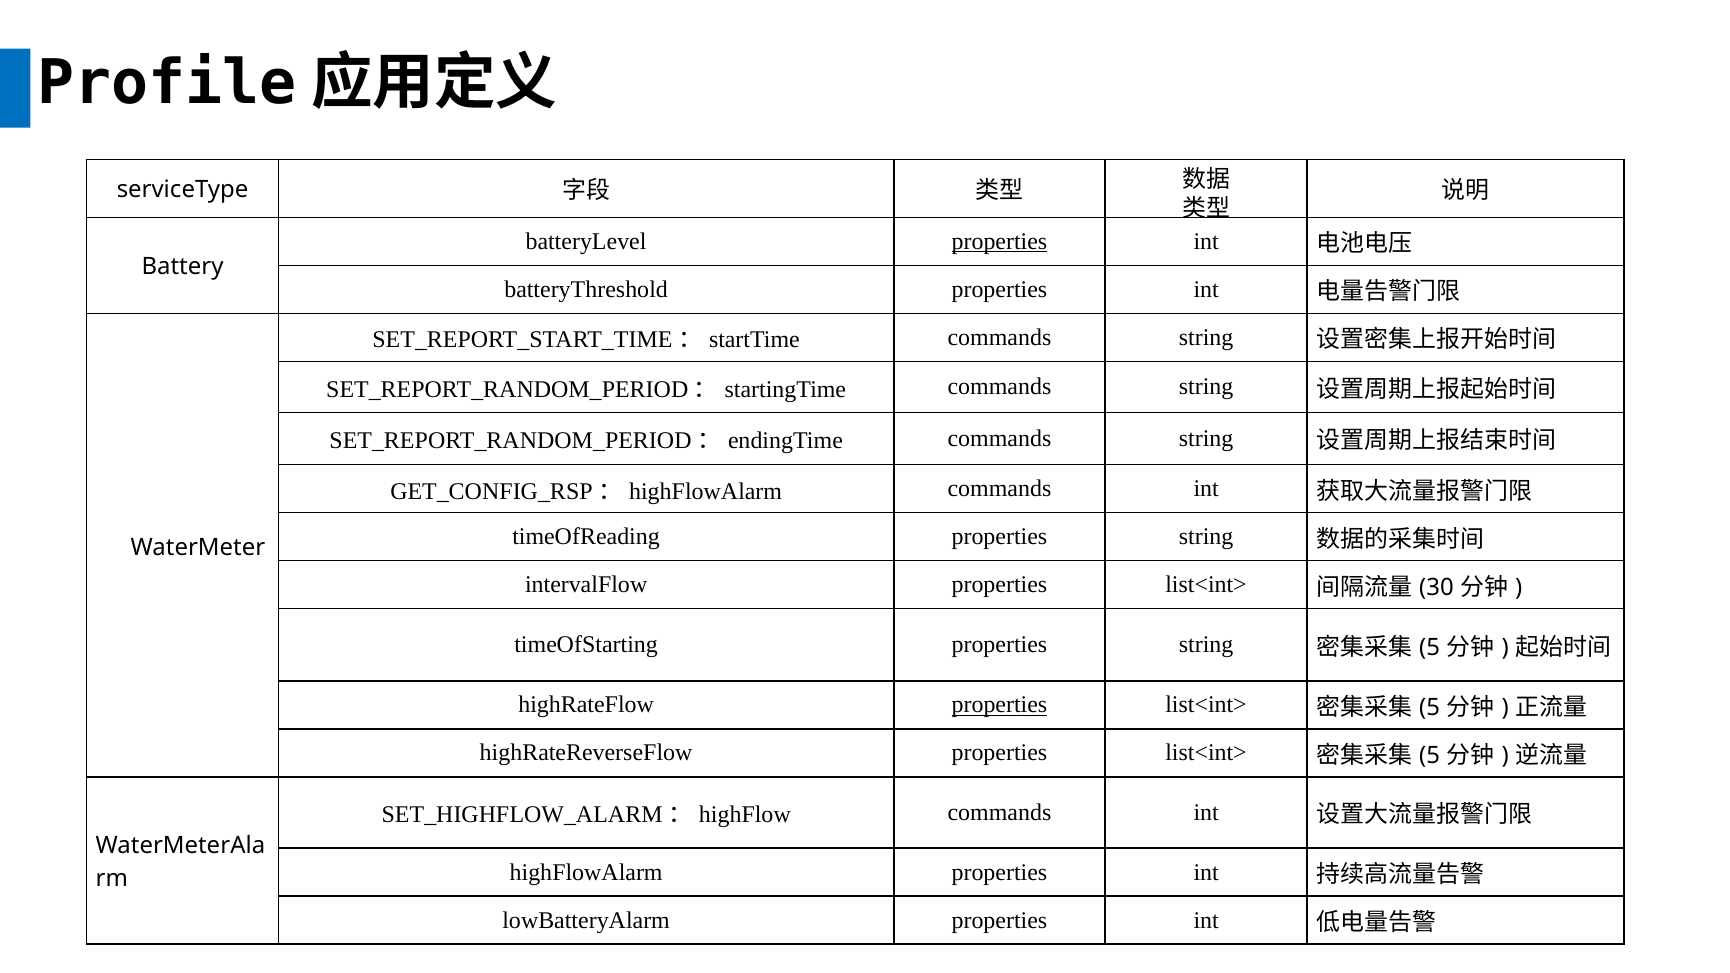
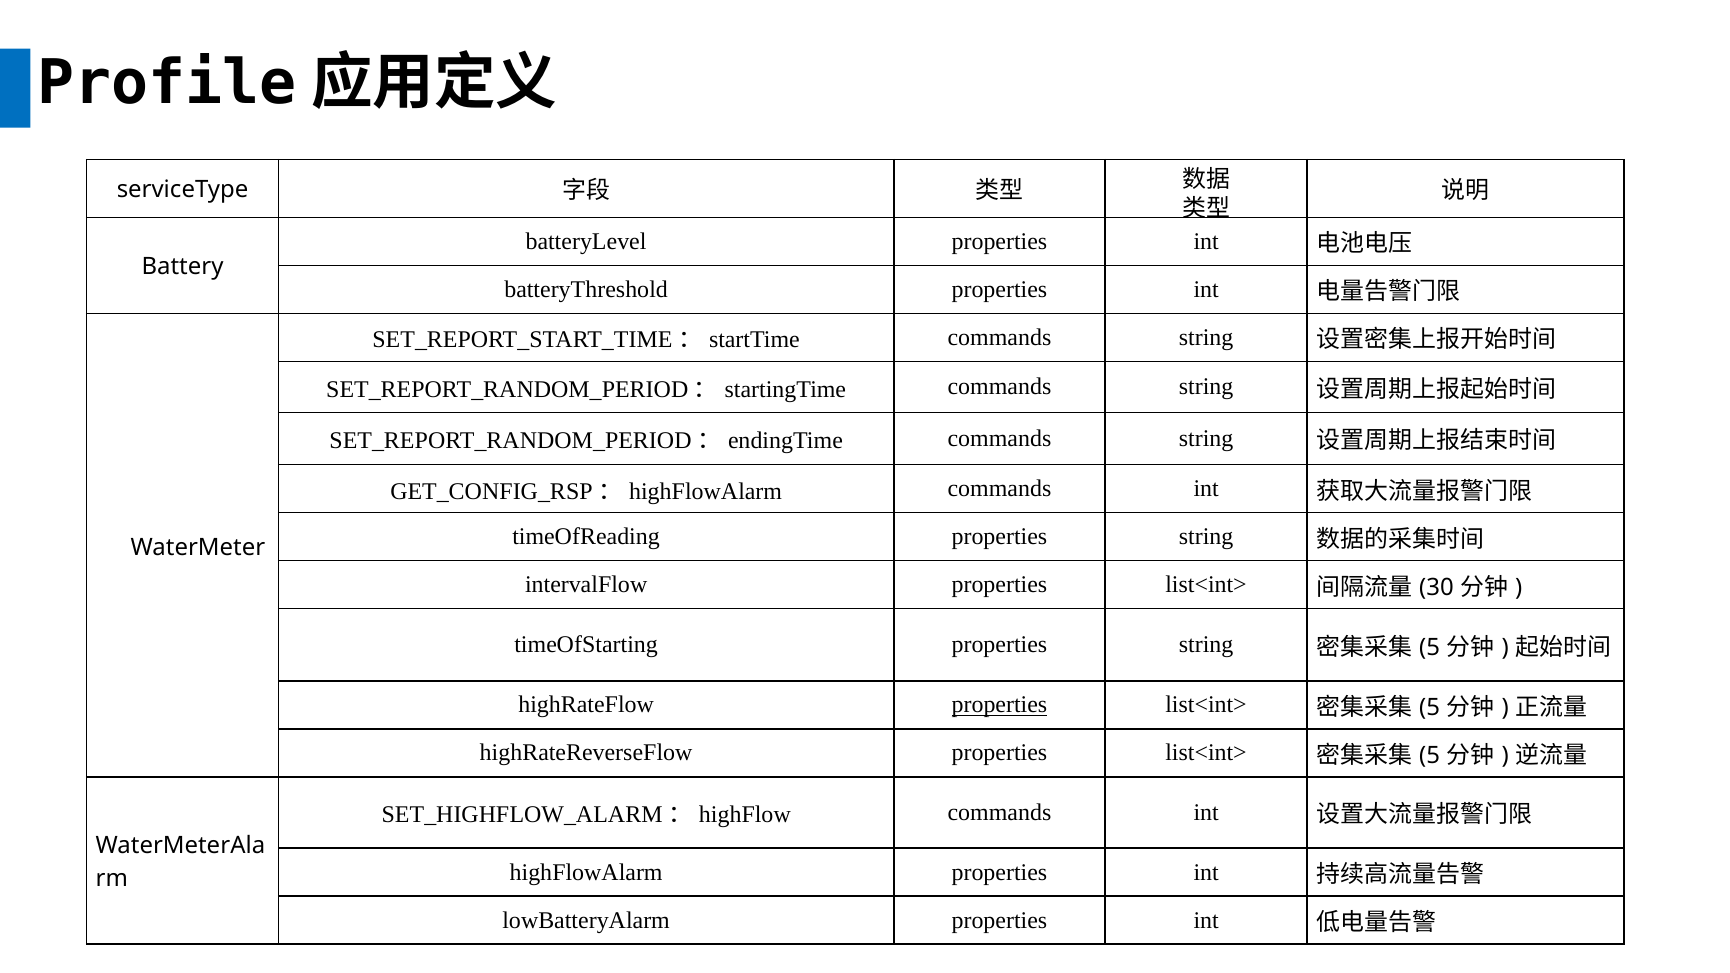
properties underline: present -> none (999, 241)
